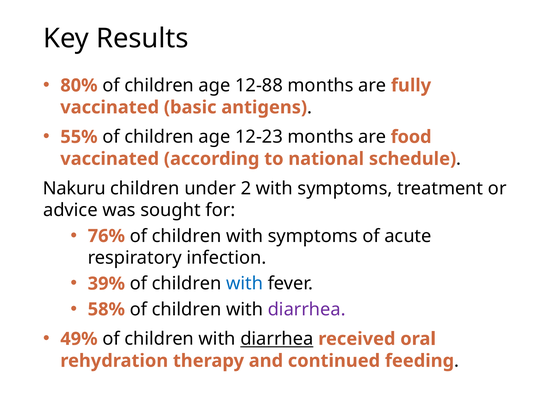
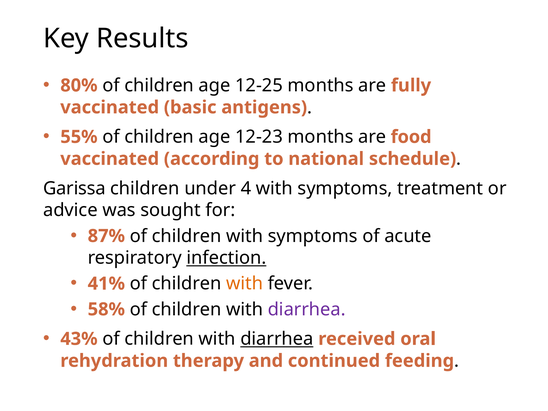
12-88: 12-88 -> 12-25 (259, 85)
Nakuru: Nakuru -> Garissa (74, 188)
2: 2 -> 4 (246, 188)
76%: 76% -> 87% (106, 236)
infection underline: none -> present (226, 258)
39%: 39% -> 41% (106, 284)
with colour: blue -> orange (245, 284)
49%: 49% -> 43% (79, 339)
